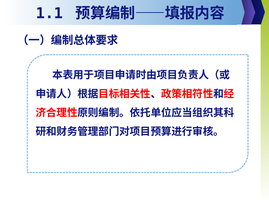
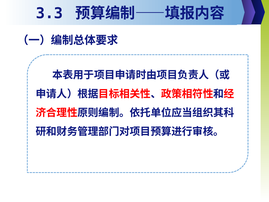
1.1: 1.1 -> 3.3 (49, 13)
